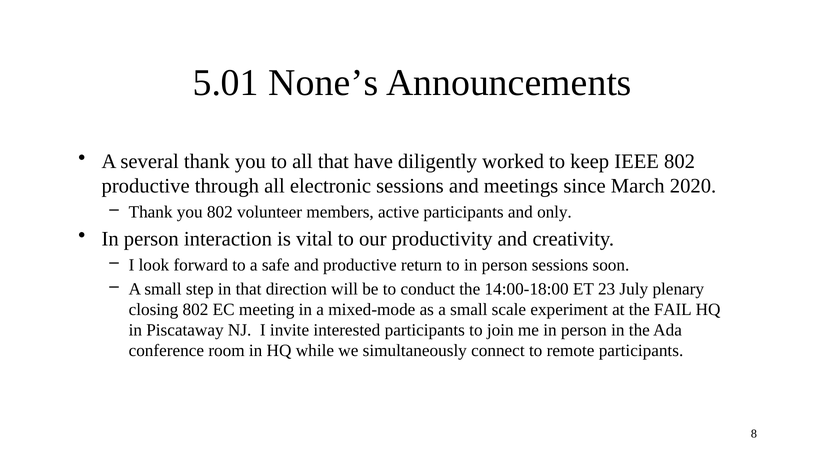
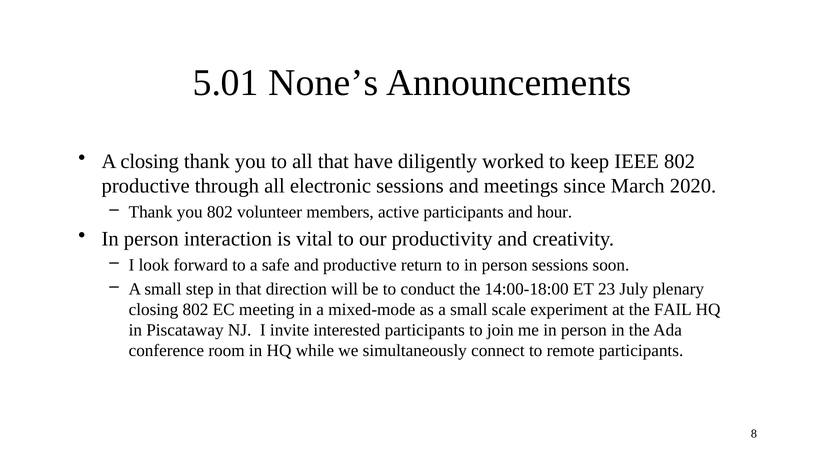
A several: several -> closing (150, 161)
only: only -> hour (554, 212)
